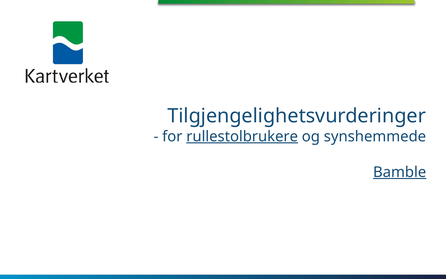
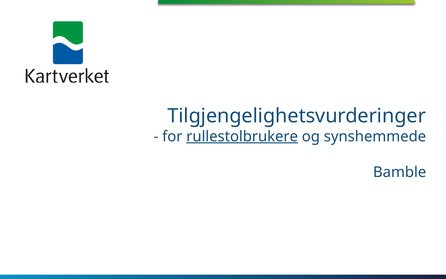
Bamble underline: present -> none (400, 172)
